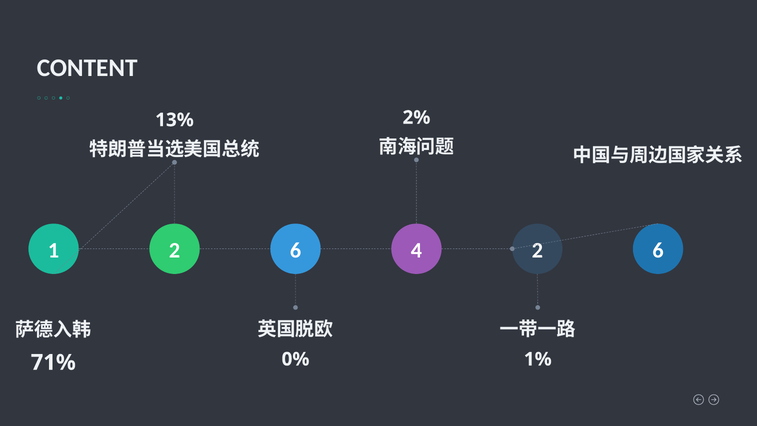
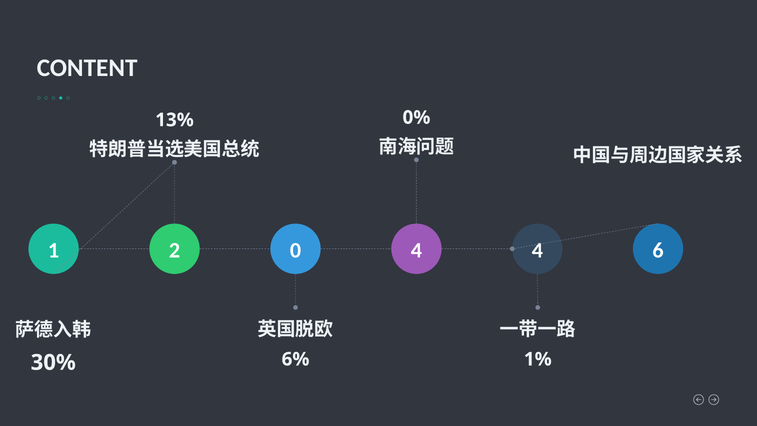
2%: 2% -> 0% (416, 117)
2 6: 6 -> 0 (295, 250)
4 2: 2 -> 4 (537, 250)
0%: 0% -> 6% (296, 359)
71%: 71% -> 30% (53, 362)
